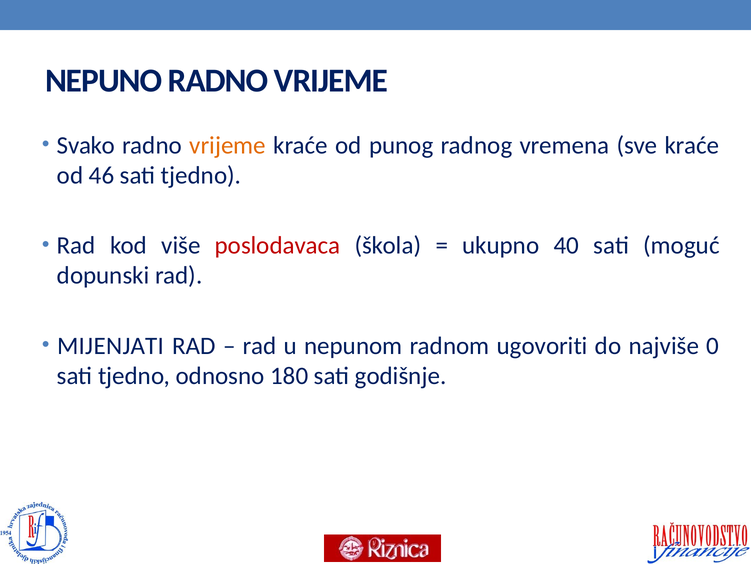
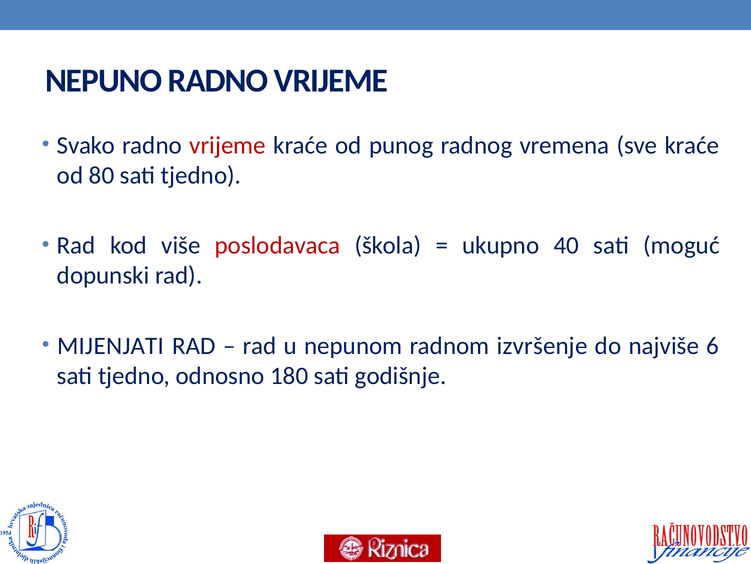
vrijeme colour: orange -> red (228, 145)
46: 46 -> 80 (102, 175)
ugovoriti: ugovoriti -> izvršenje (542, 345)
0: 0 -> 6 (713, 345)
